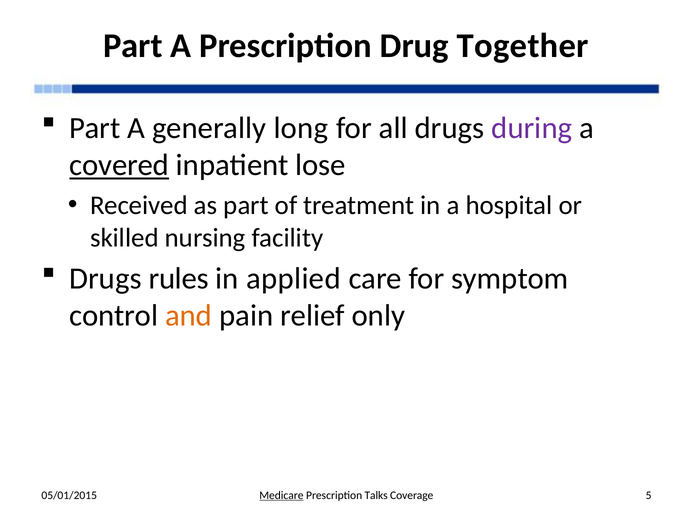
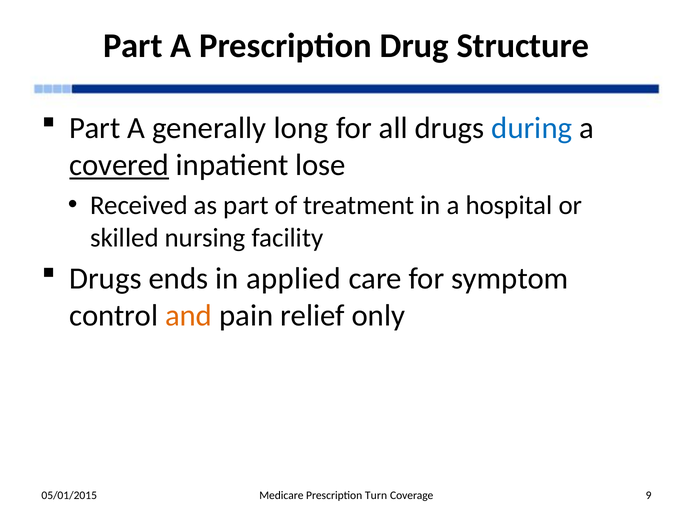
Together: Together -> Structure (523, 46)
during colour: purple -> blue (532, 128)
rules: rules -> ends (179, 278)
Medicare underline: present -> none (281, 495)
Talks: Talks -> Turn (376, 495)
5: 5 -> 9 (649, 495)
